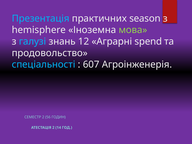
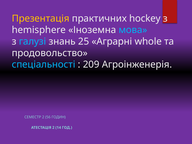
Презентація colour: light blue -> yellow (41, 18)
season: season -> hockey (145, 18)
мова colour: light green -> light blue (133, 30)
12: 12 -> 25 (84, 41)
spend: spend -> whole (148, 41)
607: 607 -> 209 (91, 65)
